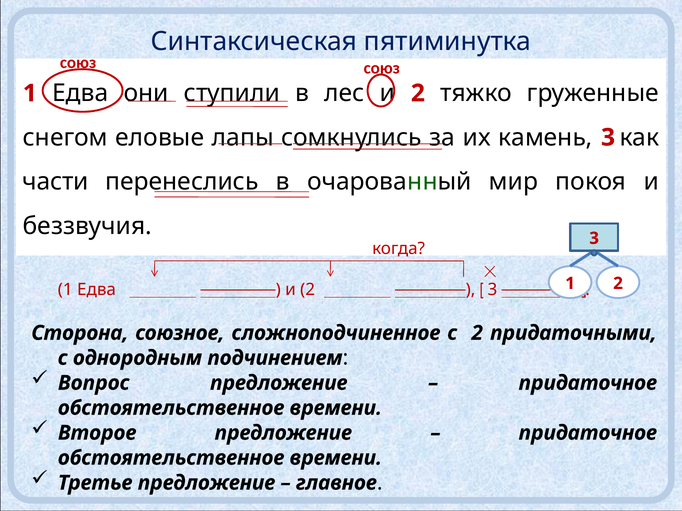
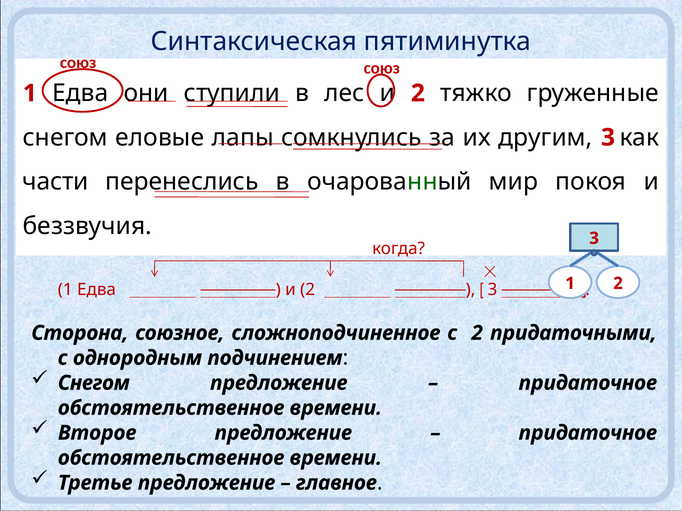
камень: камень -> другим (545, 138)
Вопрос: Вопрос -> Снегом (94, 383)
